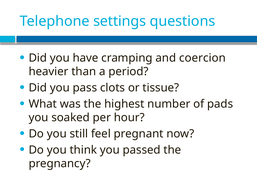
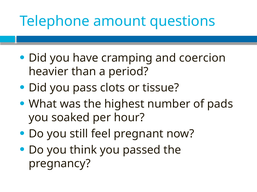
settings: settings -> amount (120, 21)
